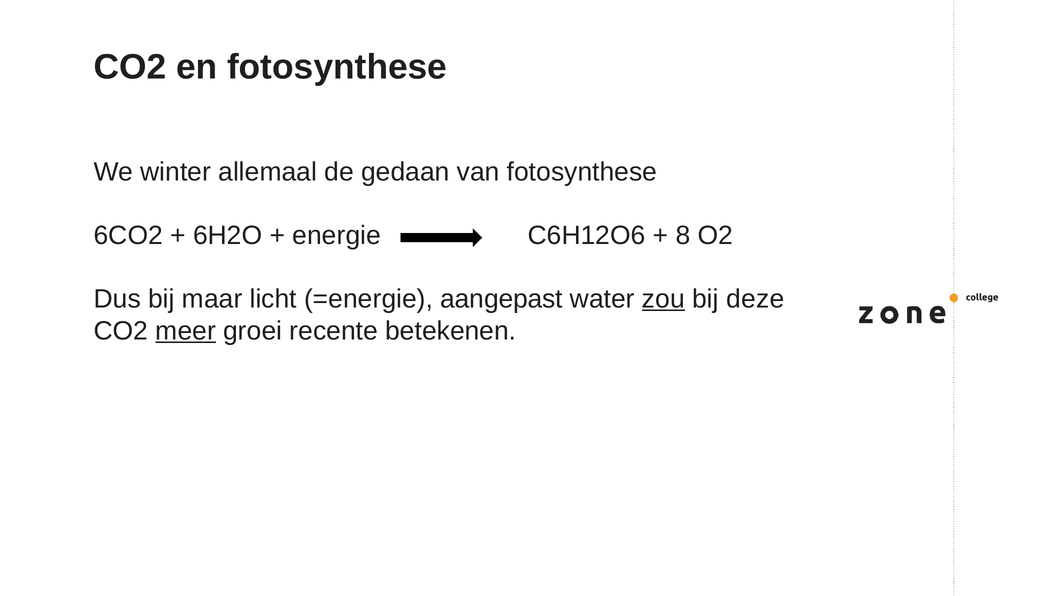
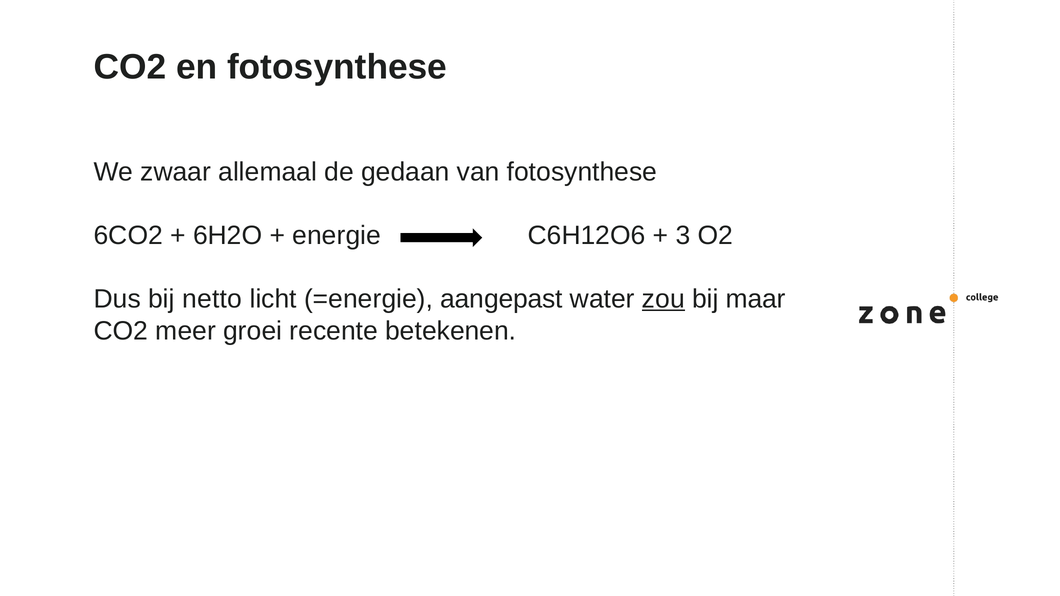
winter: winter -> zwaar (176, 172)
8: 8 -> 3 (683, 236)
maar: maar -> netto (212, 299)
deze: deze -> maar (756, 299)
meer underline: present -> none (186, 331)
